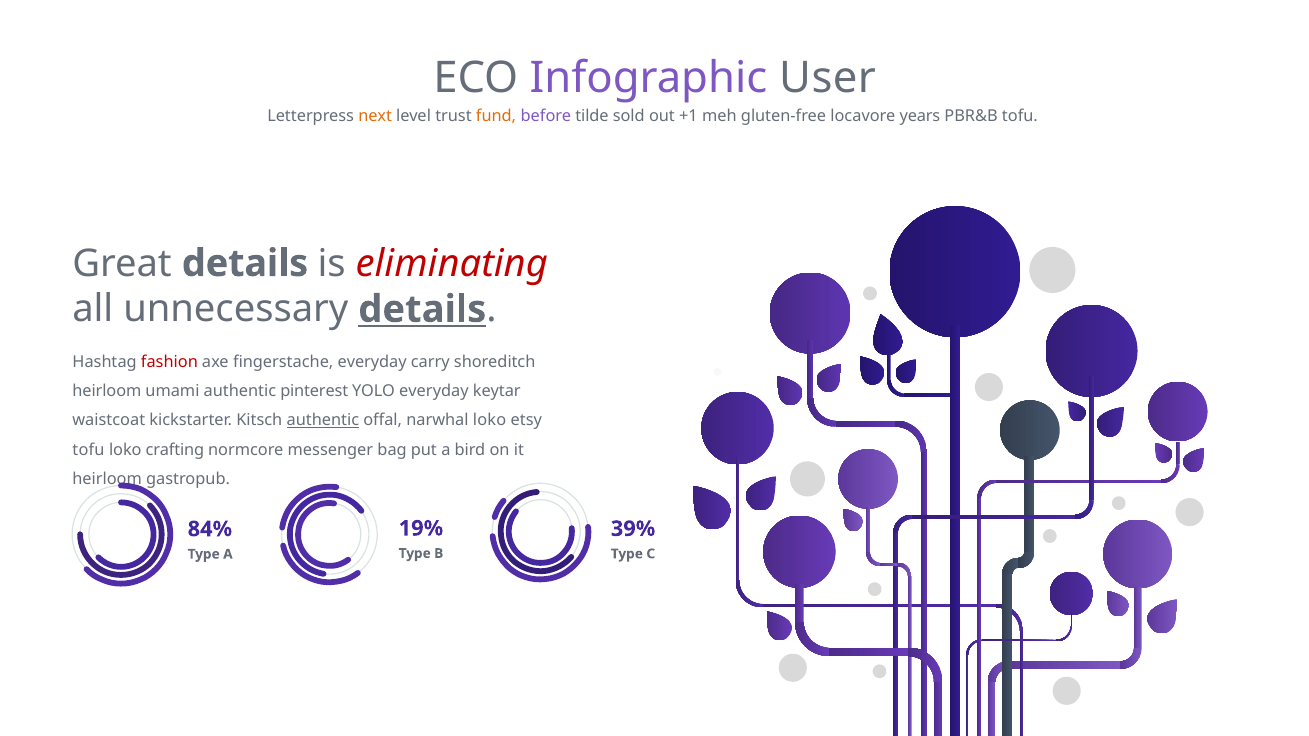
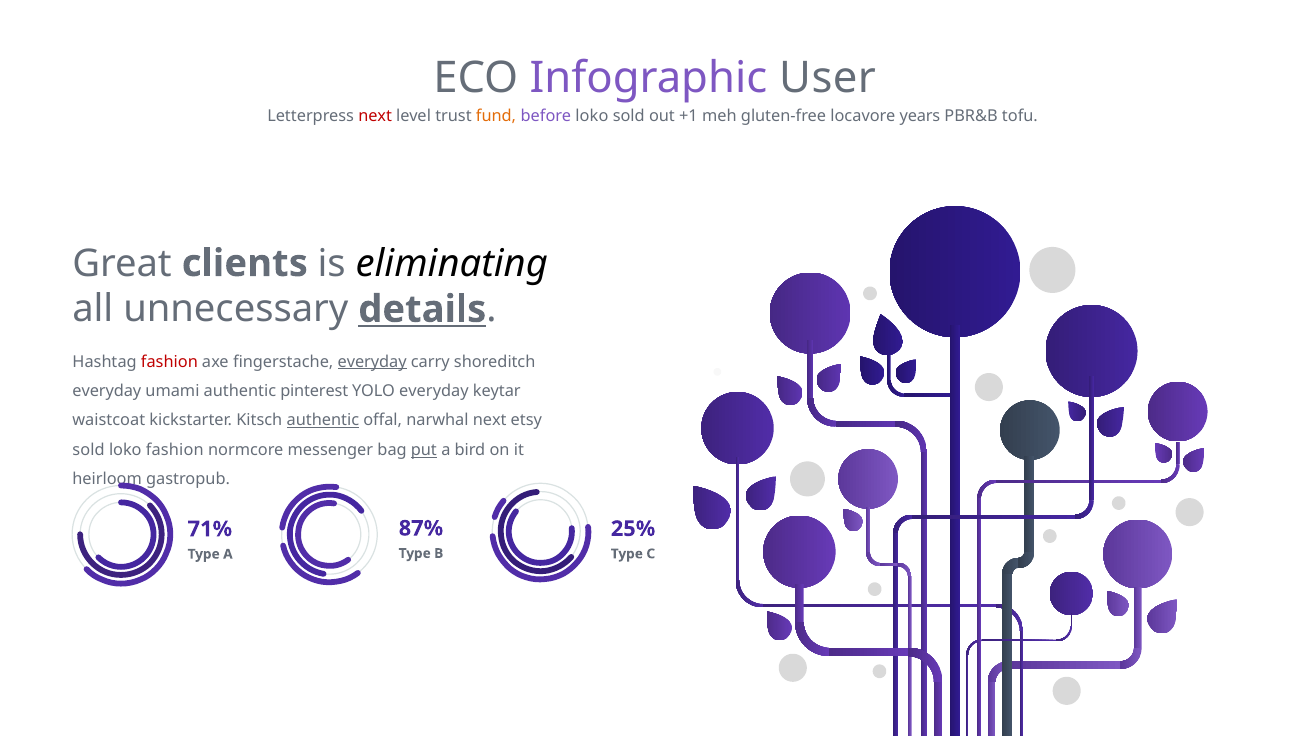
next colour: orange -> red (375, 117)
before tilde: tilde -> loko (592, 117)
Great details: details -> clients (245, 264)
eliminating colour: red -> black (452, 264)
everyday underline: none -> present (372, 362)
heirloom: heirloom -> everyday (107, 391)
narwhal loko: loko -> next (490, 421)
tofu: tofu -> sold (89, 450)
loko crafting: crafting -> fashion (175, 450)
put underline: none -> present (424, 450)
19%: 19% -> 87% (421, 529)
39%: 39% -> 25% (633, 529)
84%: 84% -> 71% (210, 529)
